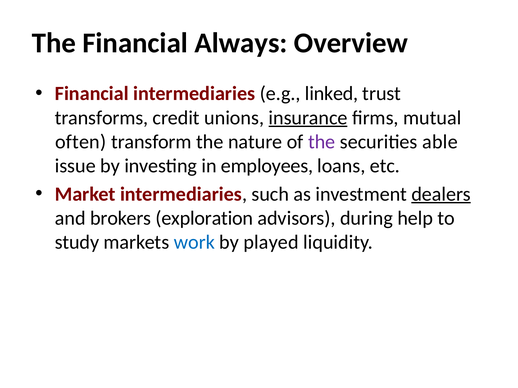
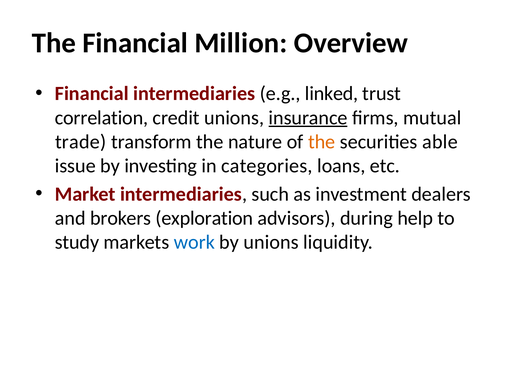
Always: Always -> Million (241, 43)
transforms: transforms -> correlation (102, 118)
often: often -> trade (81, 142)
the colour: purple -> orange (322, 142)
employees: employees -> categories (267, 166)
dealers underline: present -> none (441, 194)
by played: played -> unions (271, 243)
